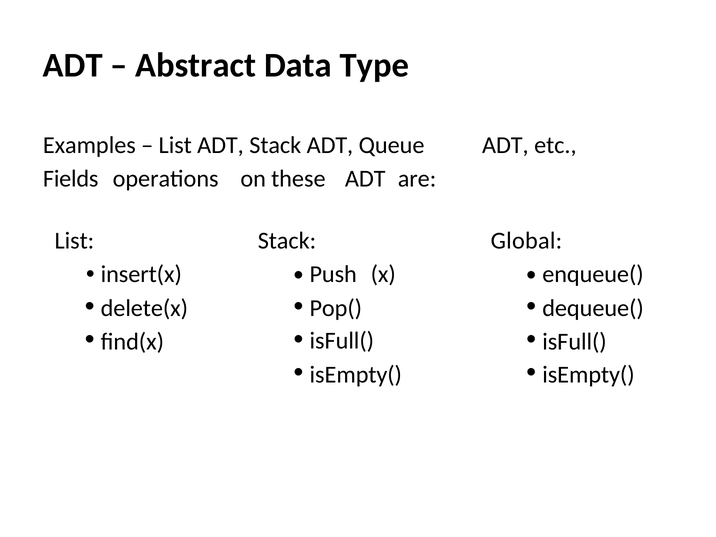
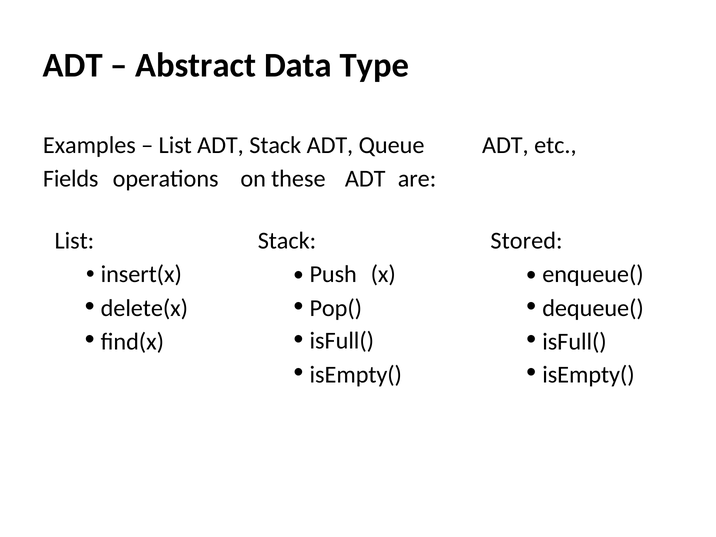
Global: Global -> Stored (527, 241)
